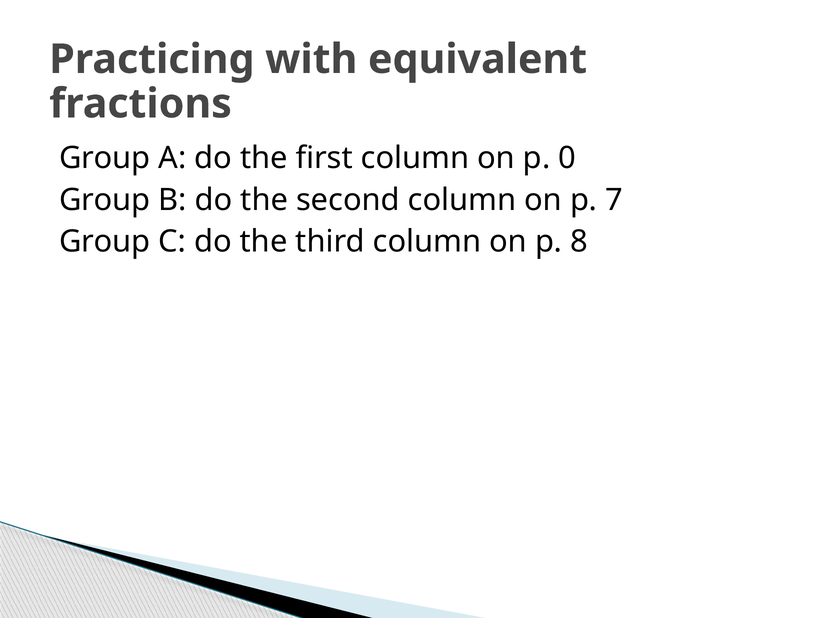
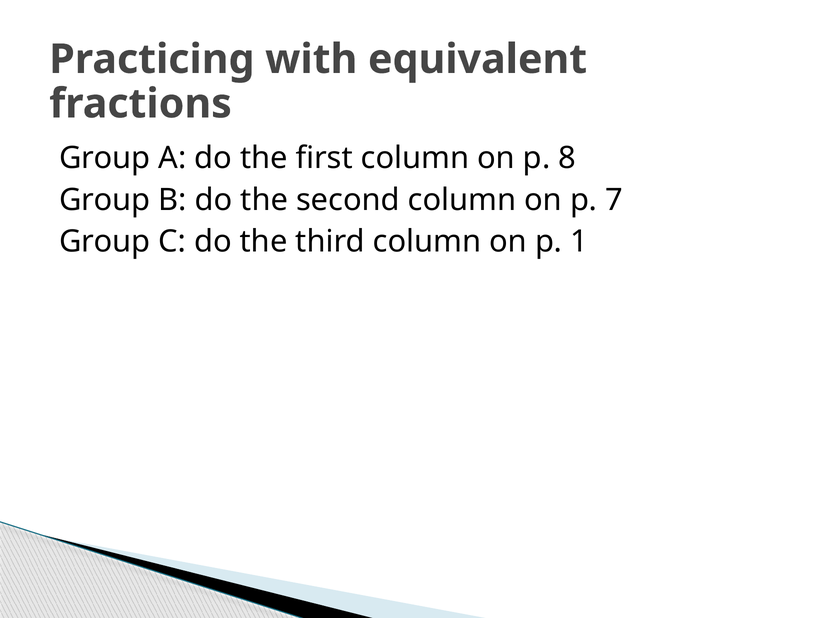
0: 0 -> 8 (567, 158)
8: 8 -> 1 (579, 241)
